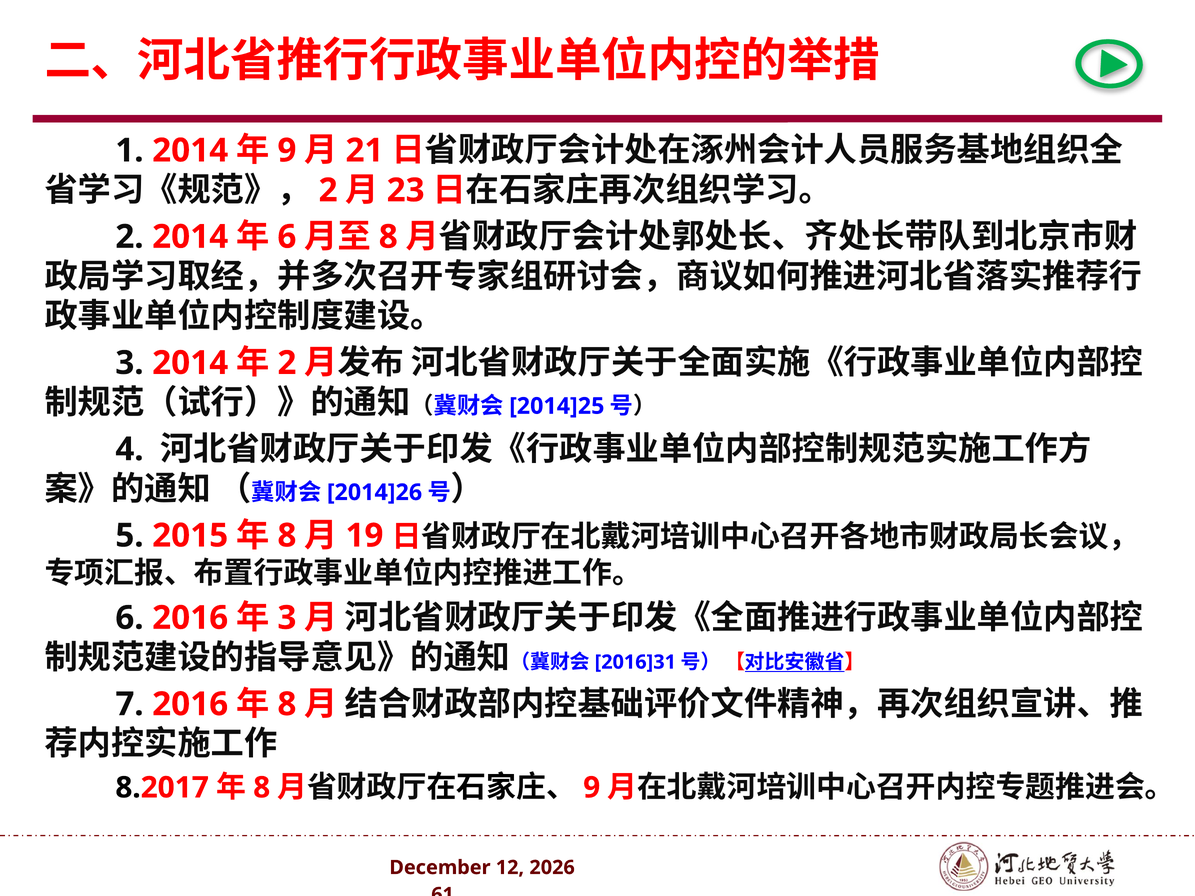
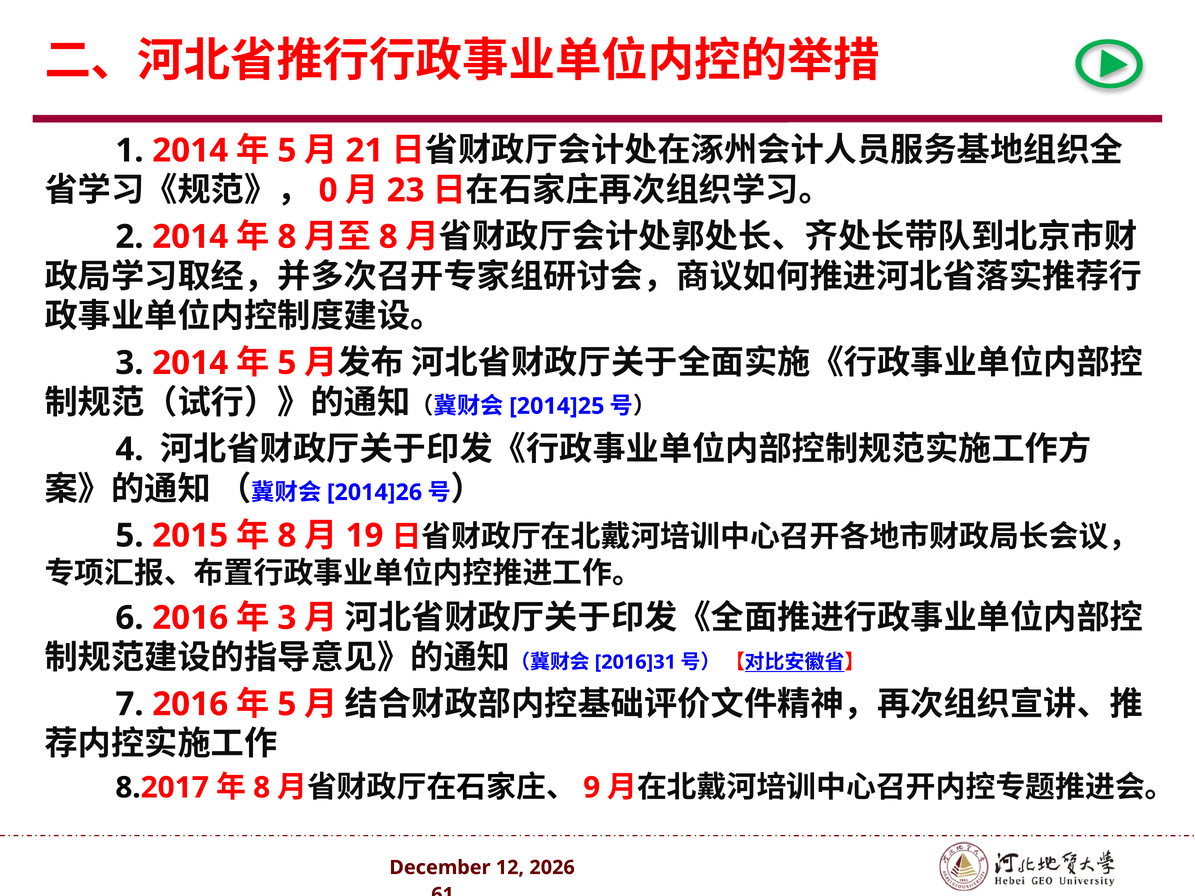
9: 9 -> 5 (287, 151)
2: 2 -> 0 (328, 190)
6: 6 -> 8 (287, 237)
2: 2 -> 5 (287, 363)
8: 8 -> 5 (287, 704)
